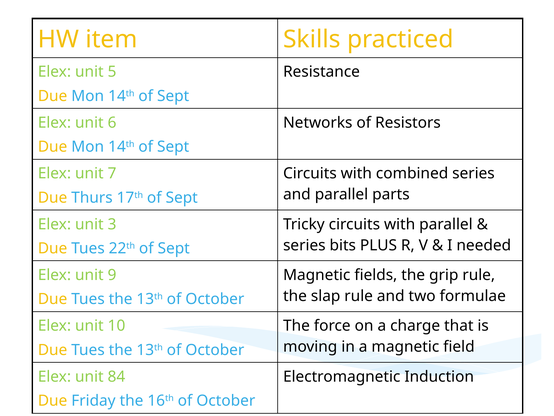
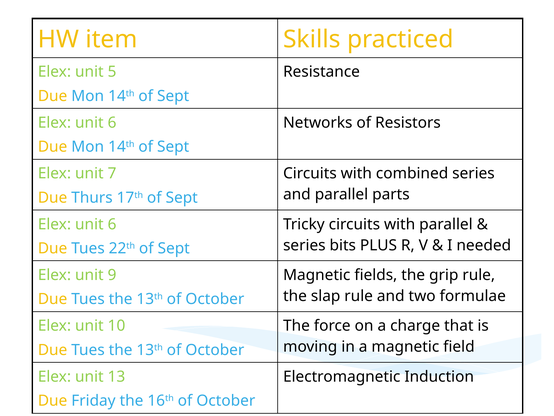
3: 3 -> 6 (112, 224)
84: 84 -> 13 (116, 376)
